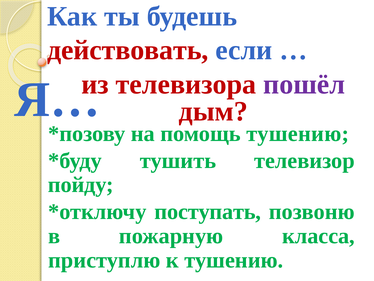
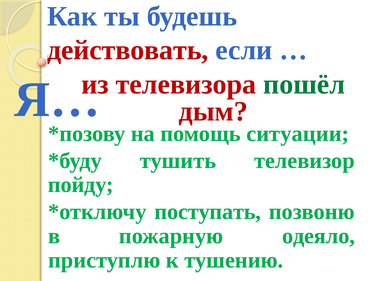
пошёл colour: purple -> green (304, 84)
помощь тушению: тушению -> ситуации (298, 133)
класса: класса -> одеяло (319, 236)
